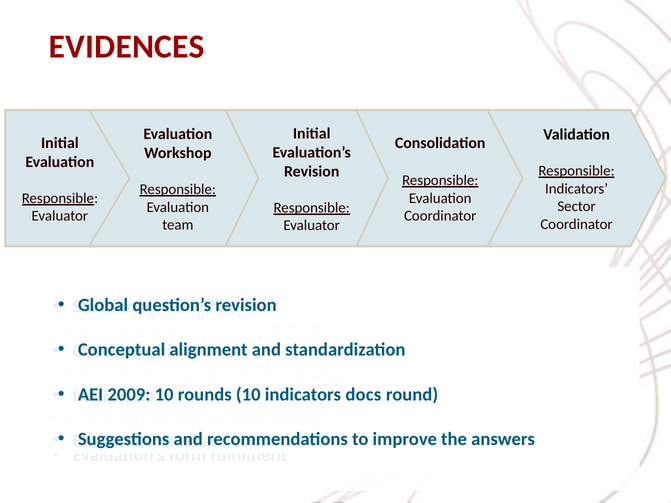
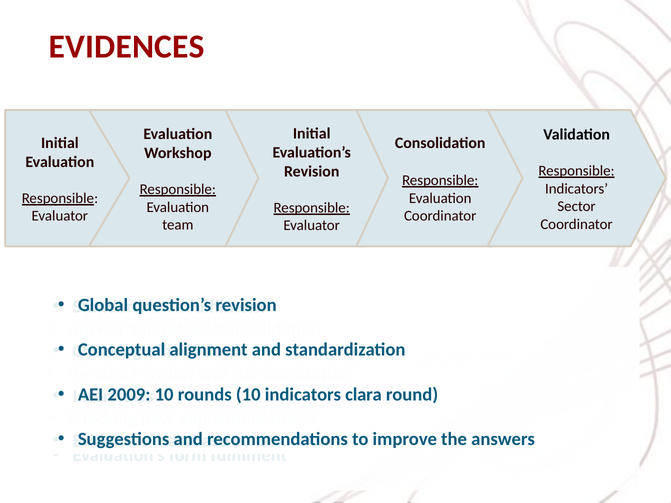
docs: docs -> clara (363, 395)
